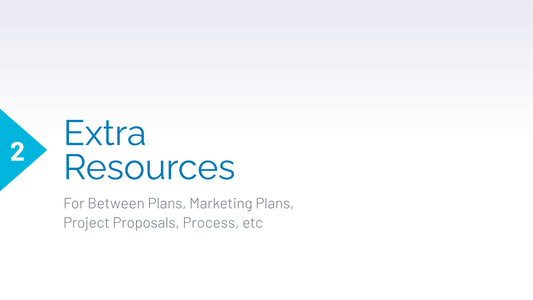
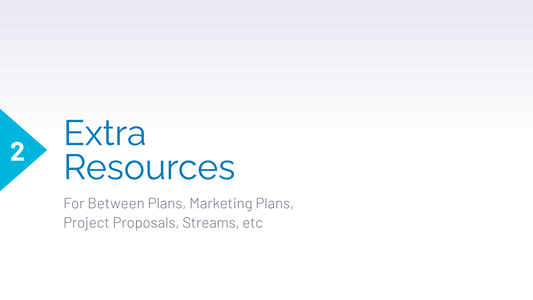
Process: Process -> Streams (211, 223)
